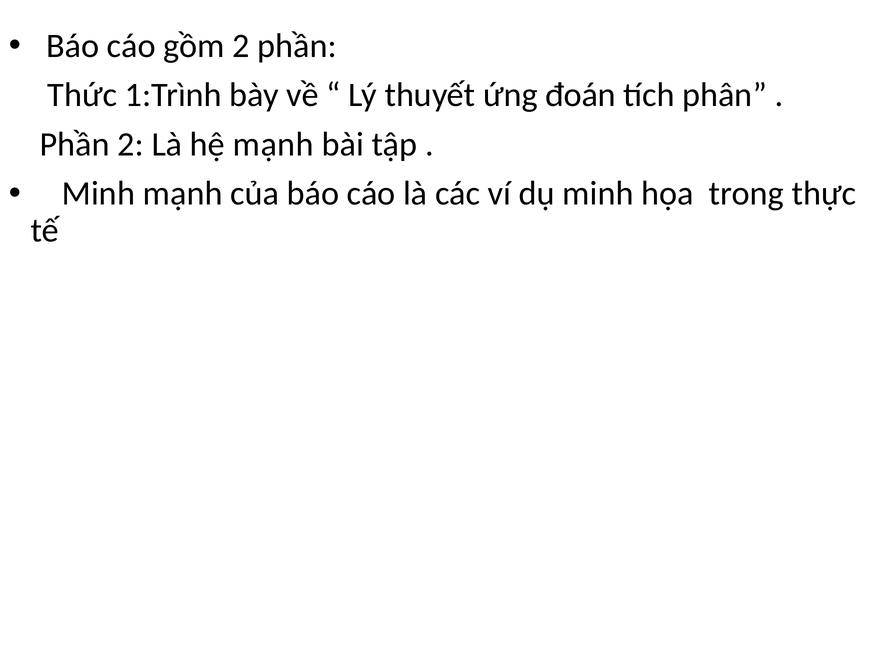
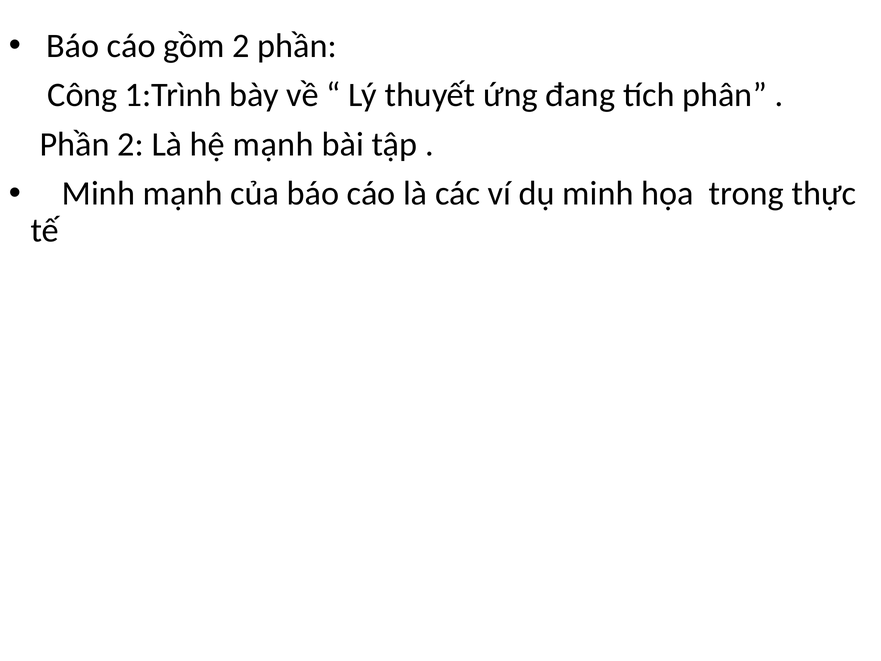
Thức: Thức -> Công (82, 95)
đoán: đoán -> đang (580, 95)
